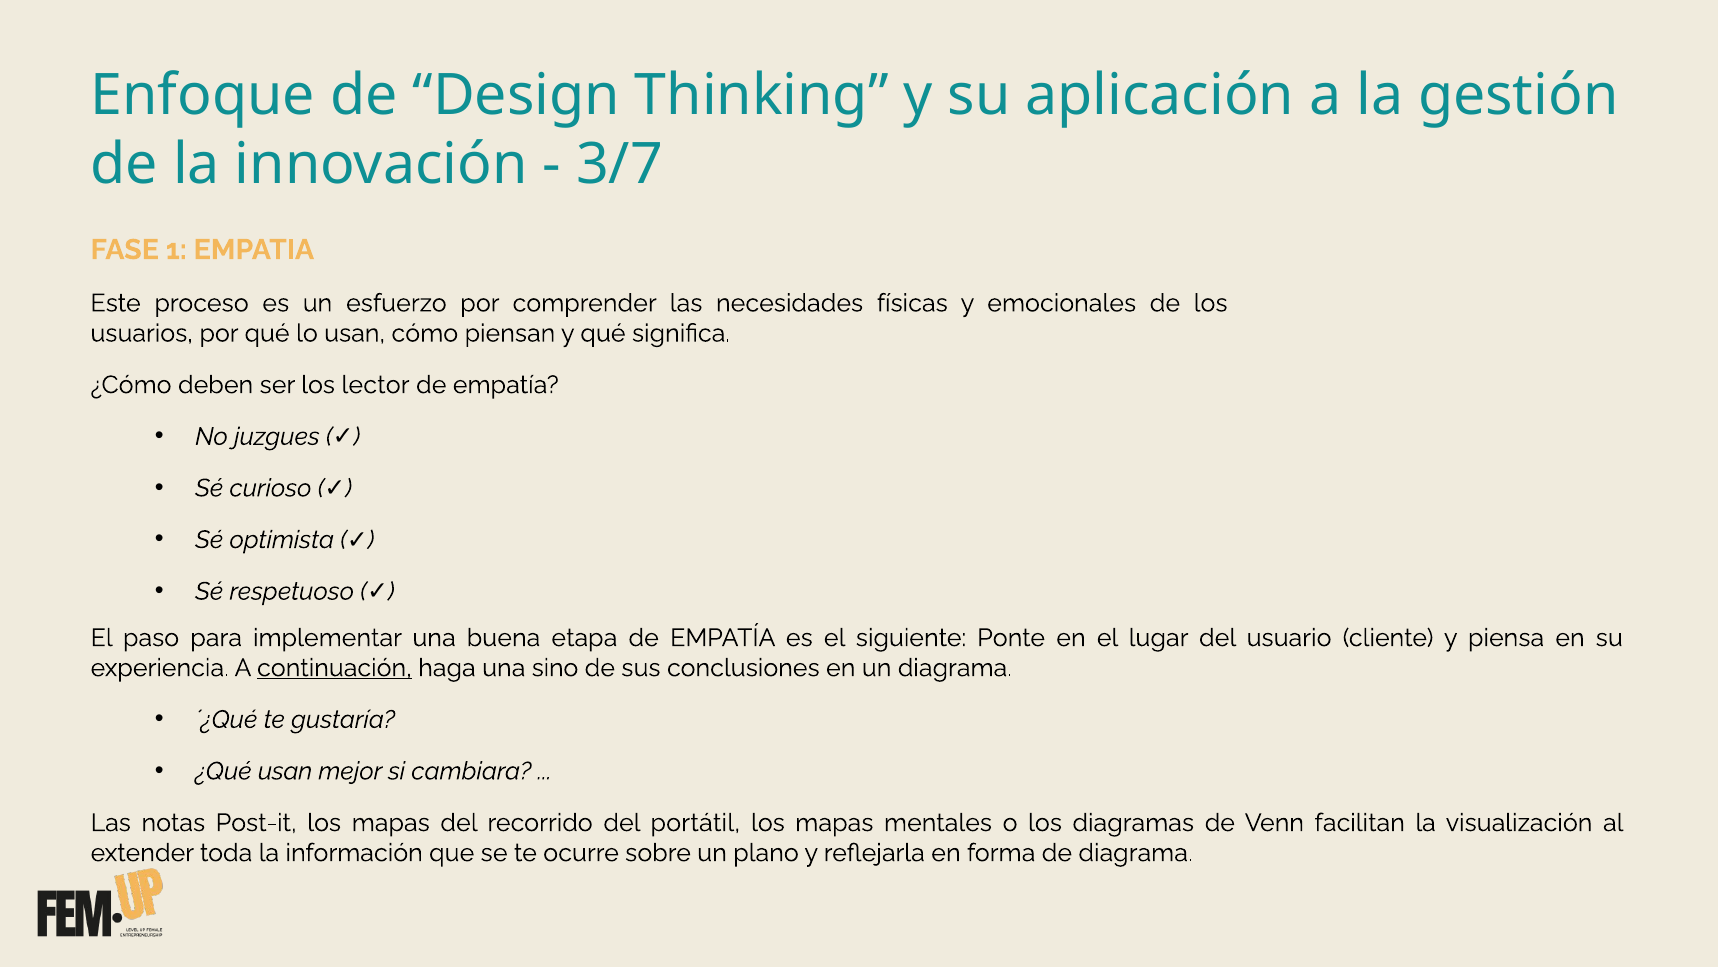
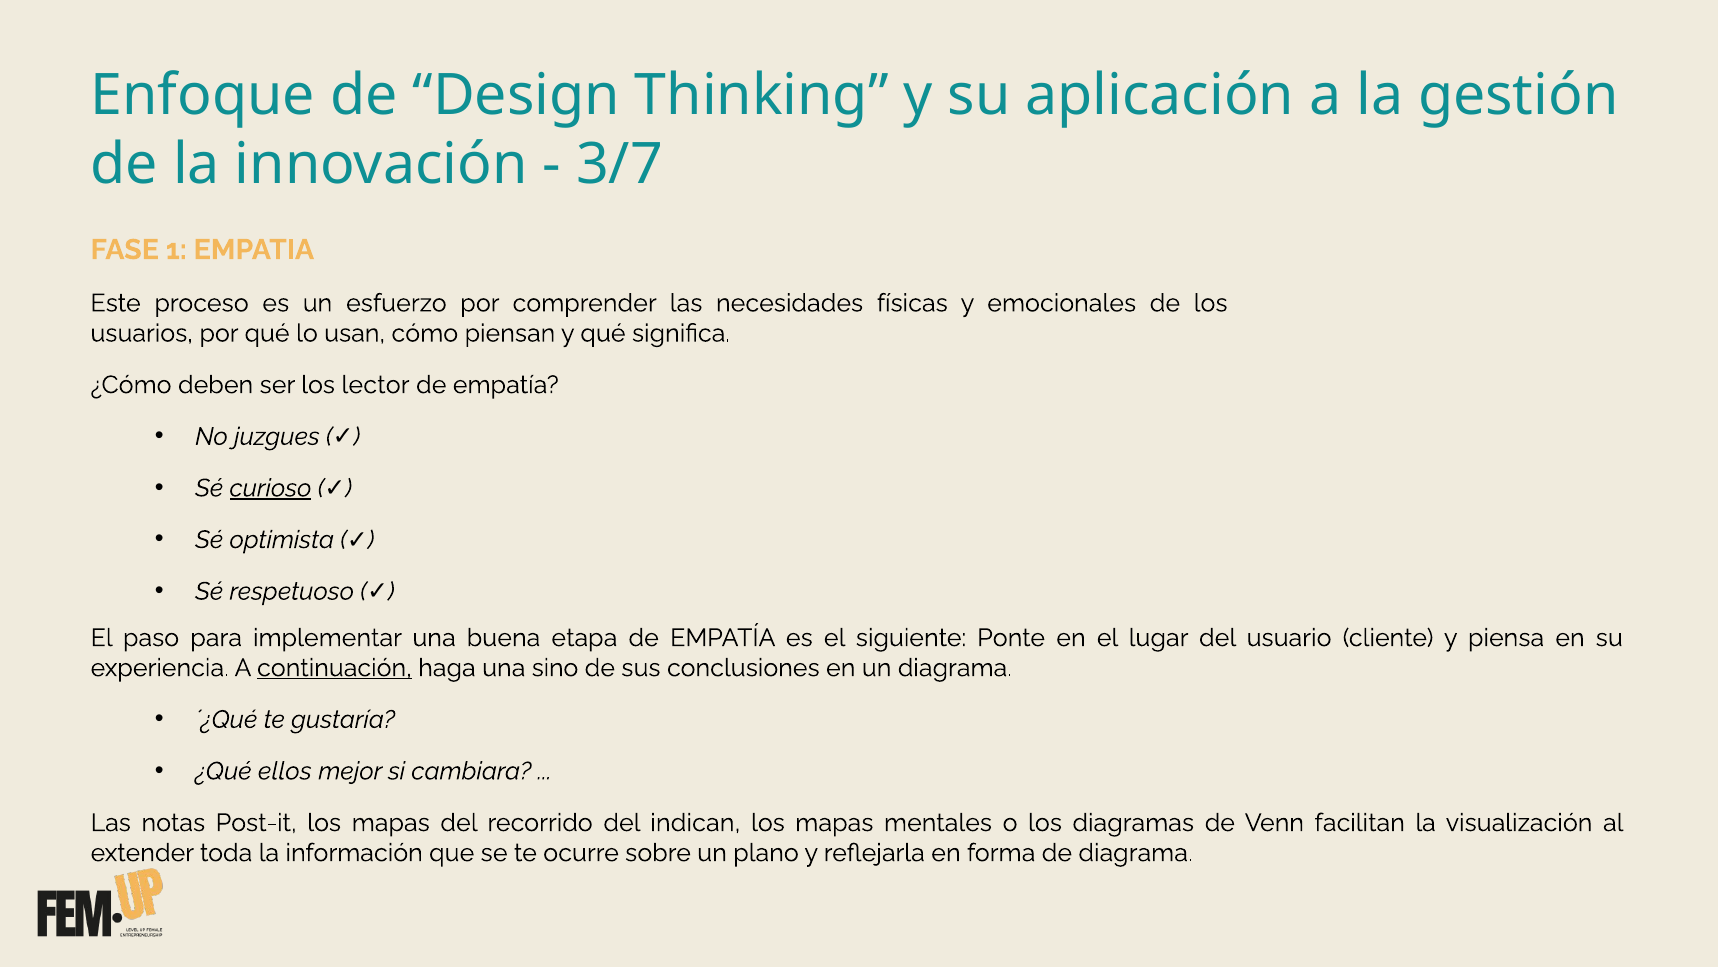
curioso underline: none -> present (270, 488)
¿Qué usan: usan -> ellos (285, 771)
portátil: portátil -> indican (695, 822)
